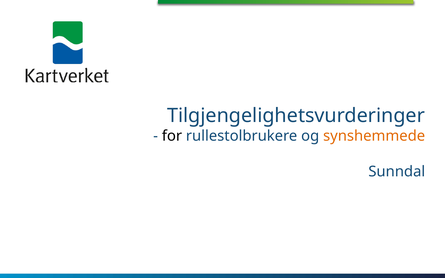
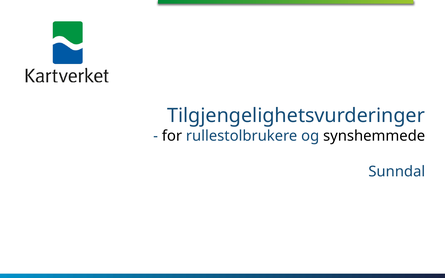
synshemmede colour: orange -> black (374, 136)
